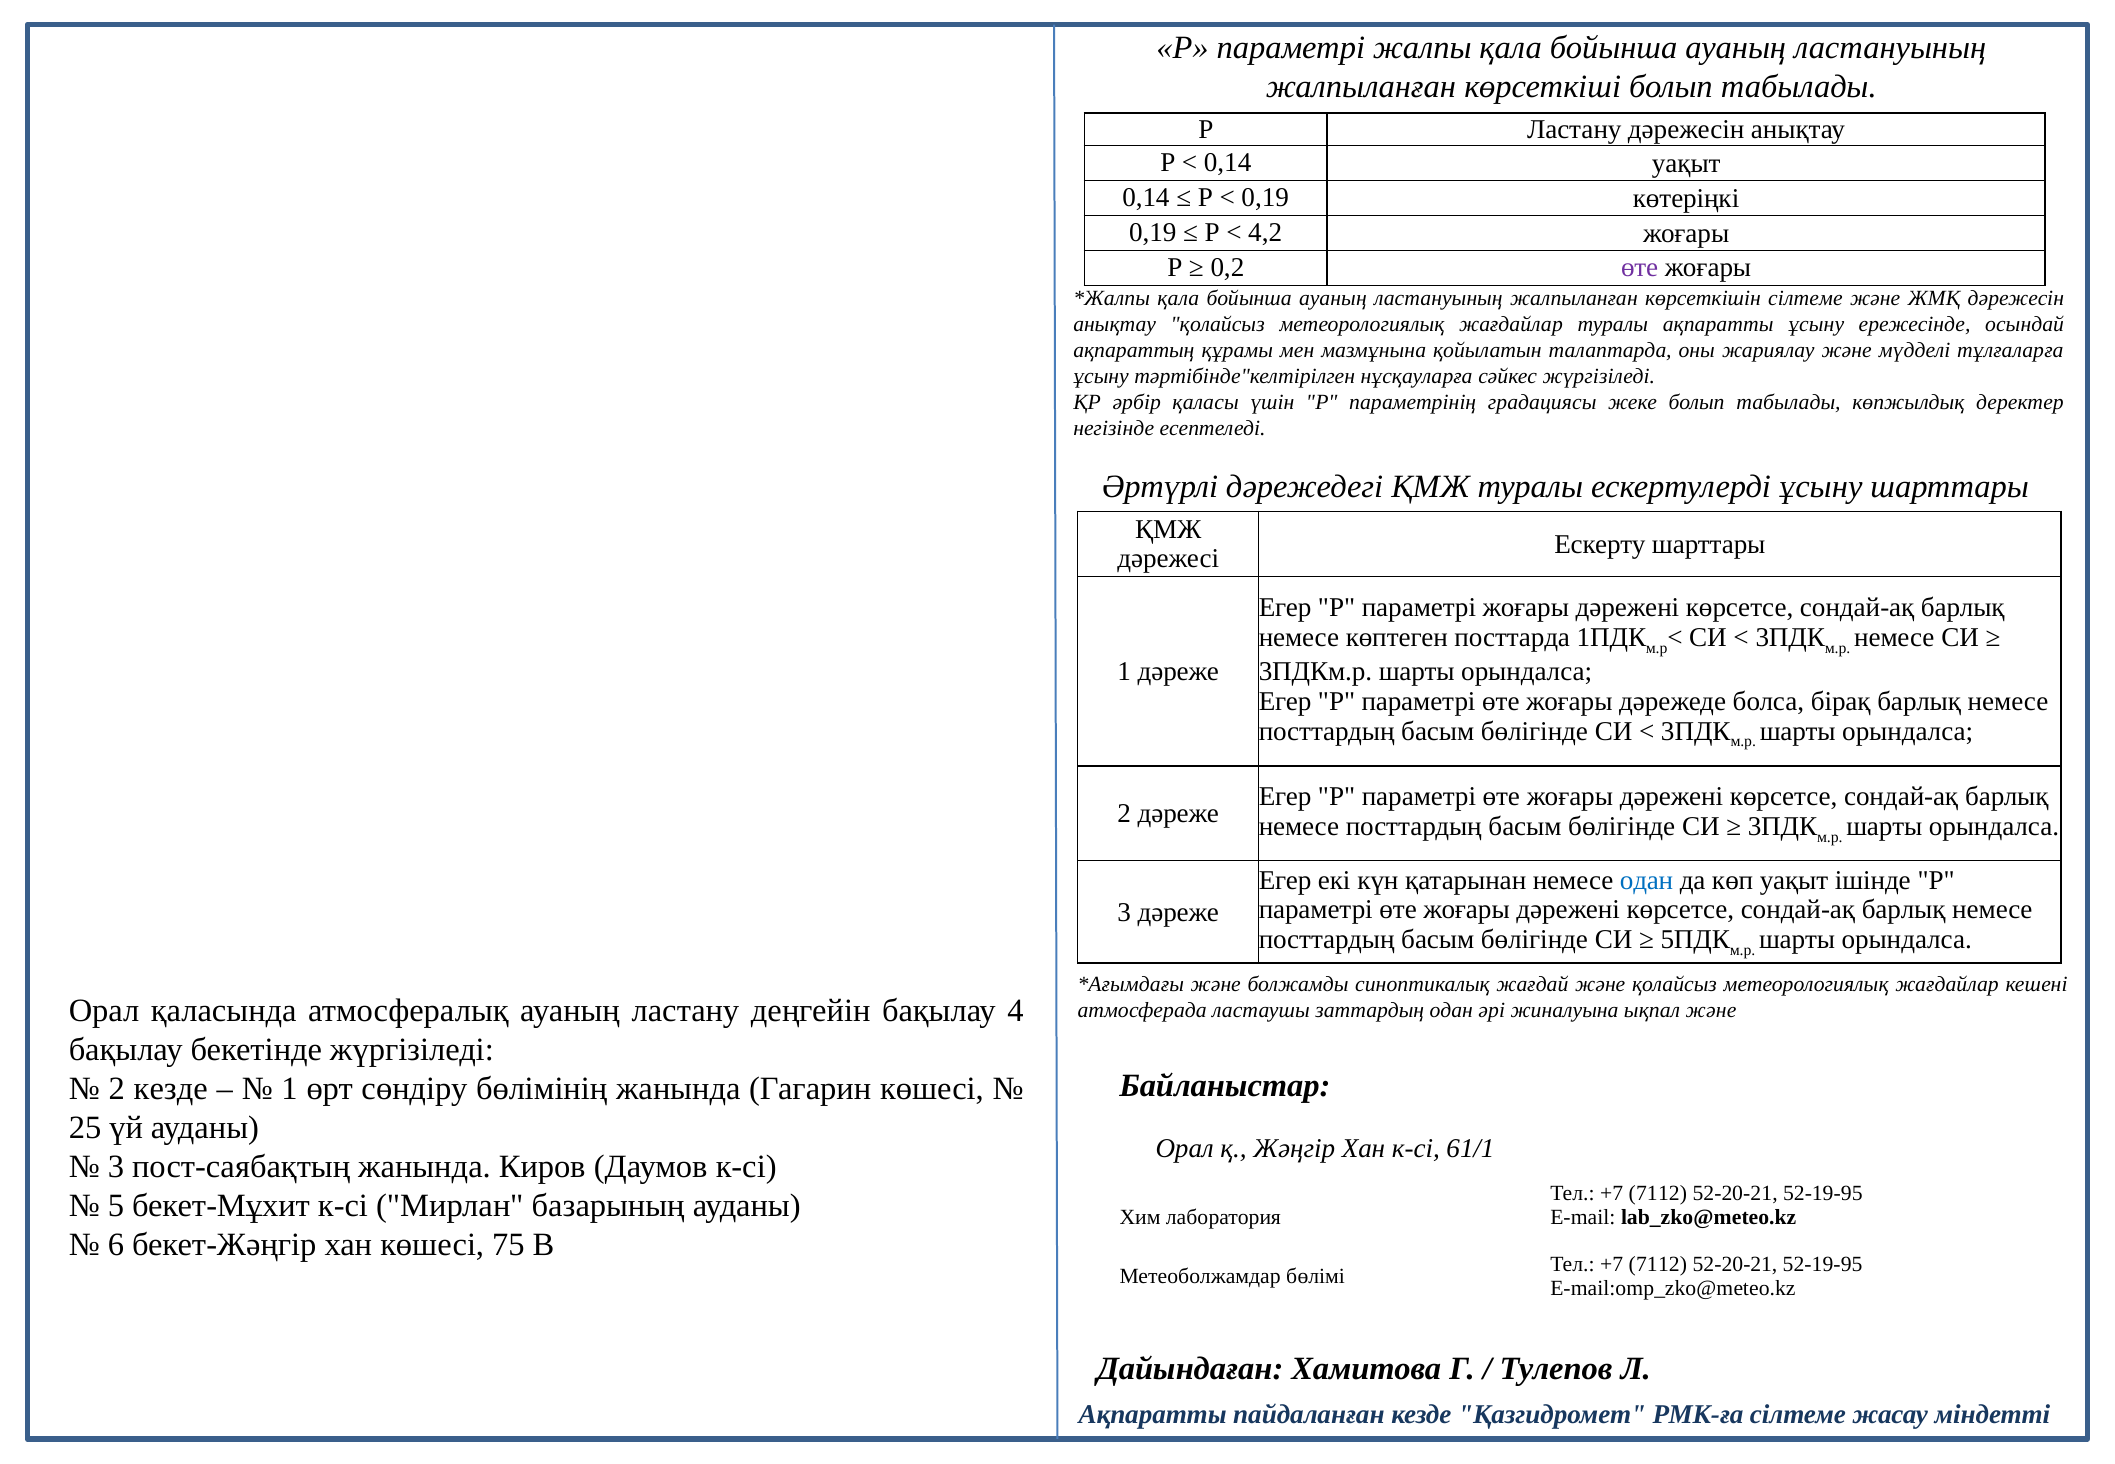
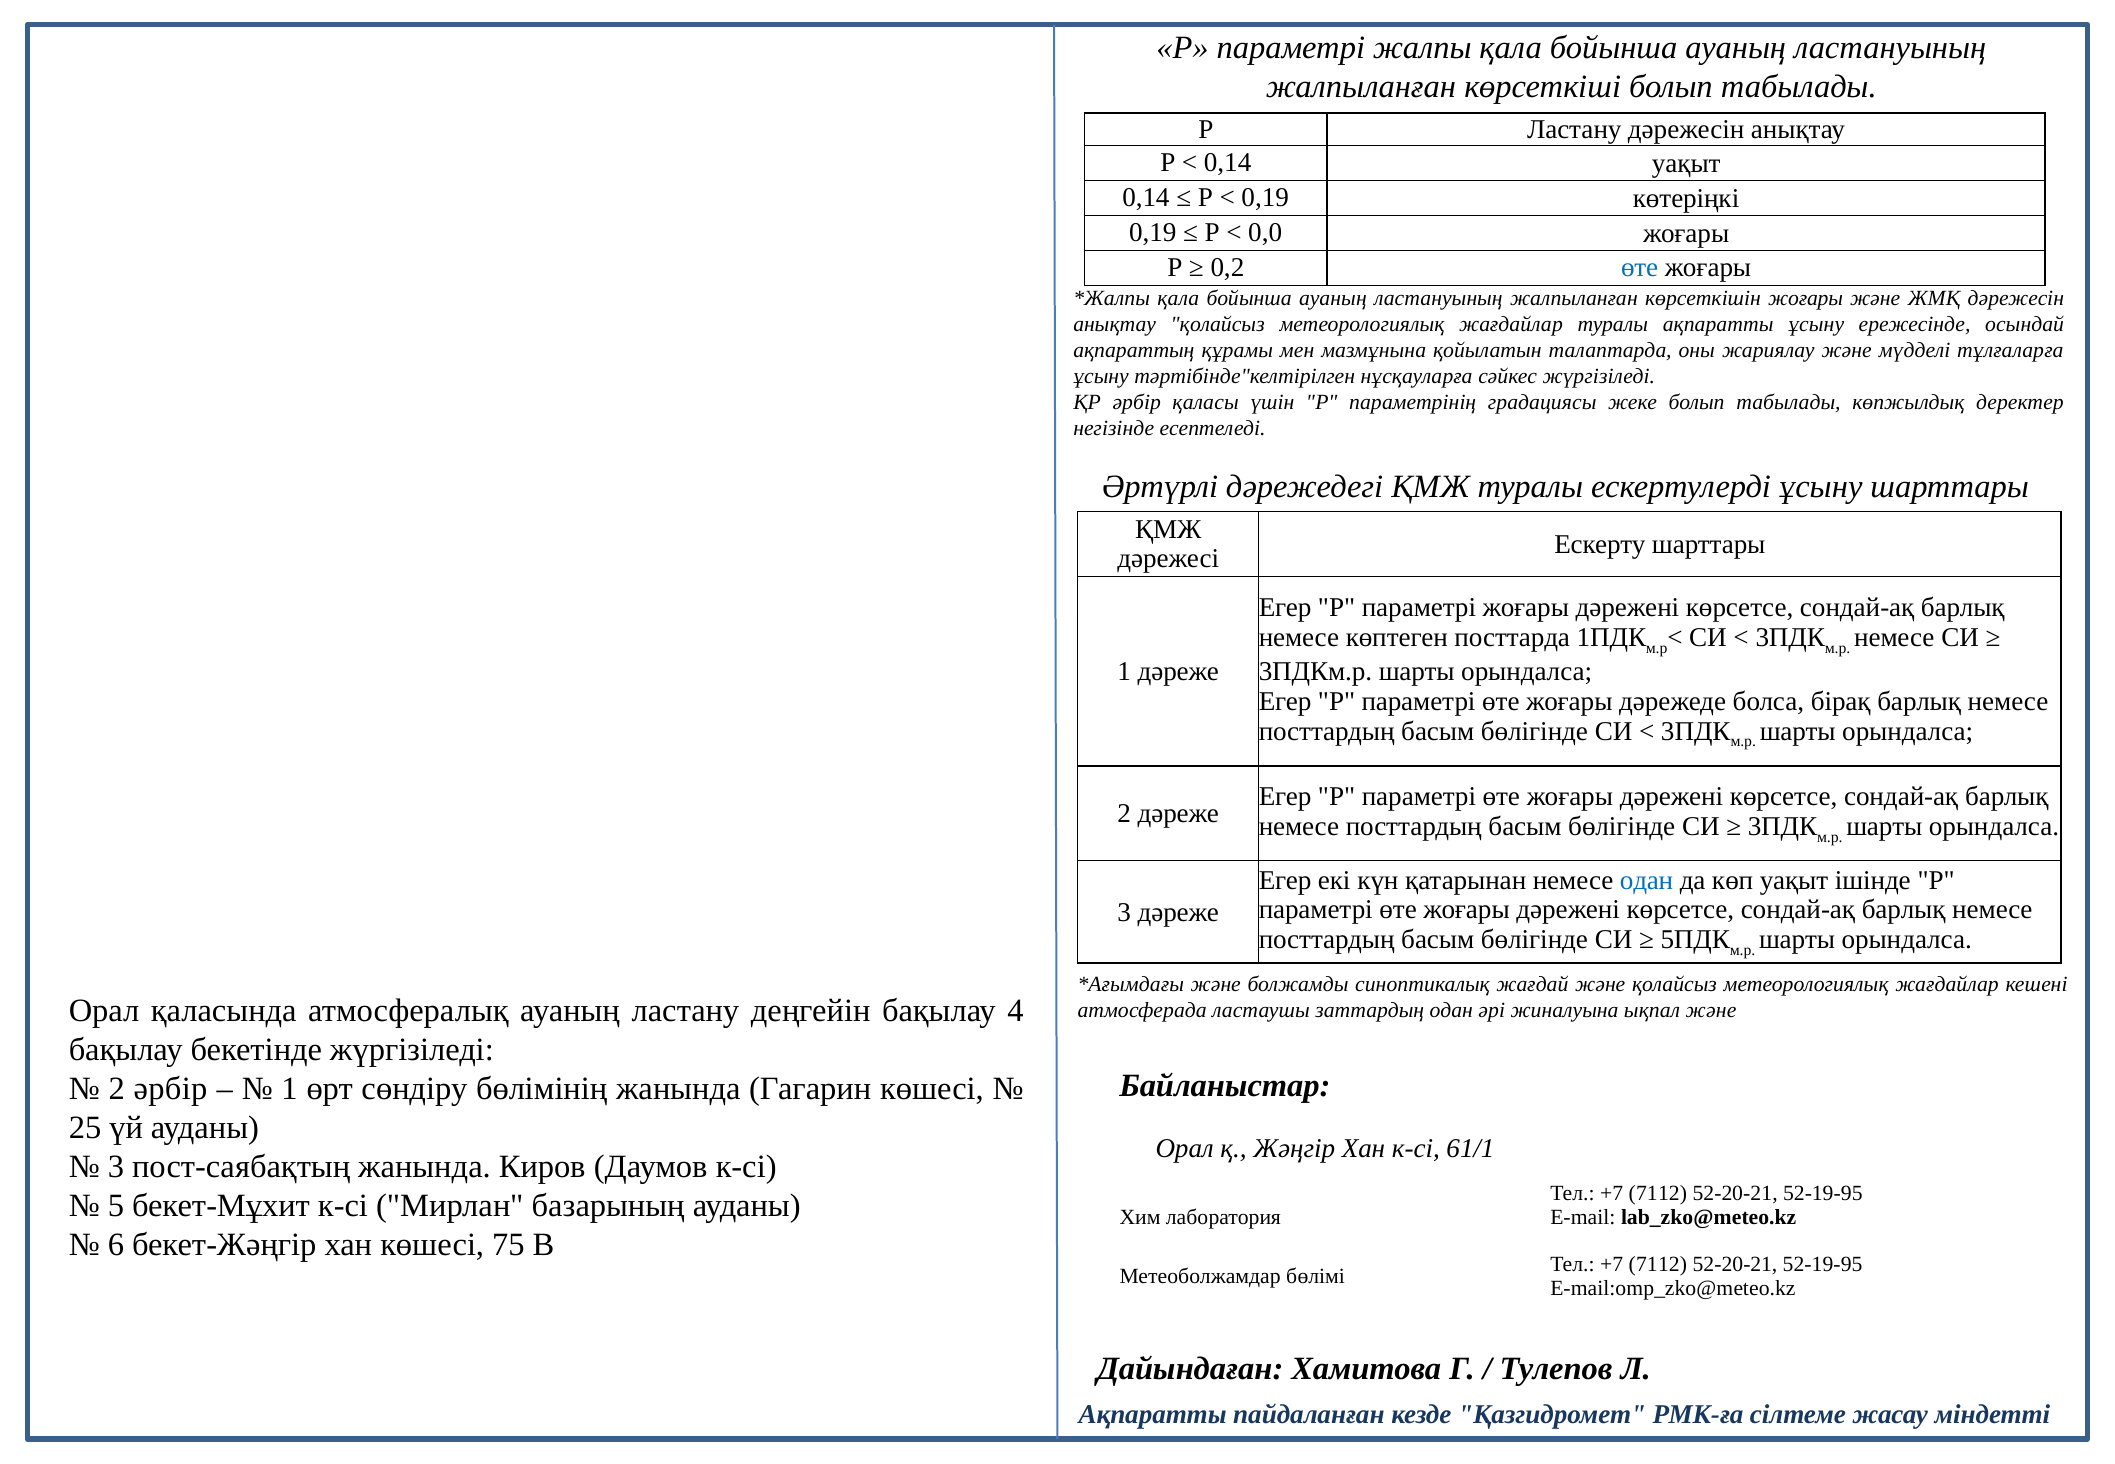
4,2: 4,2 -> 0,0 (1265, 233)
өте colour: purple -> blue (1640, 268)
көрсеткішін сілтеме: сілтеме -> жоғары (1806, 299)
2 кезде: кезде -> әрбір (171, 1089)
